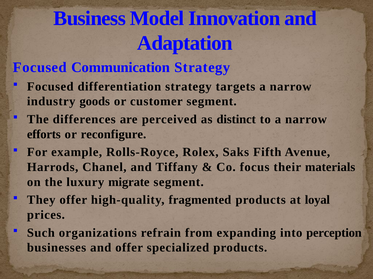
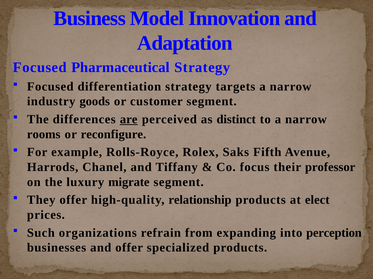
Communication: Communication -> Pharmaceutical (121, 68)
are underline: none -> present (129, 120)
efforts: efforts -> rooms (44, 135)
materials: materials -> professor (330, 167)
fragmented: fragmented -> relationship (200, 200)
loyal: loyal -> elect (317, 200)
